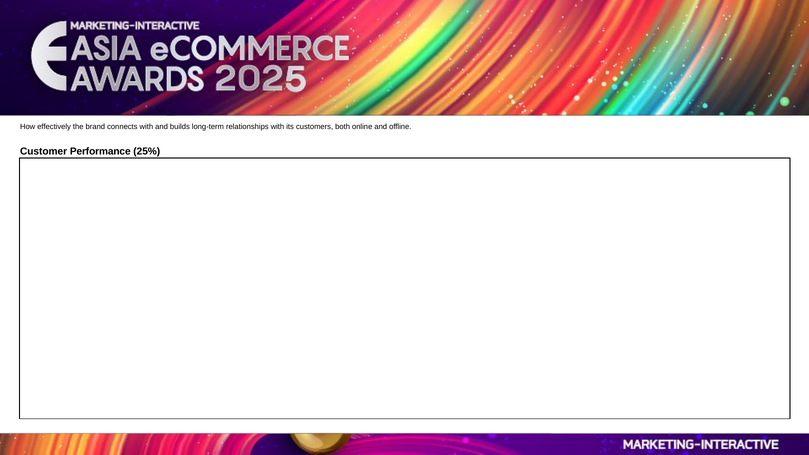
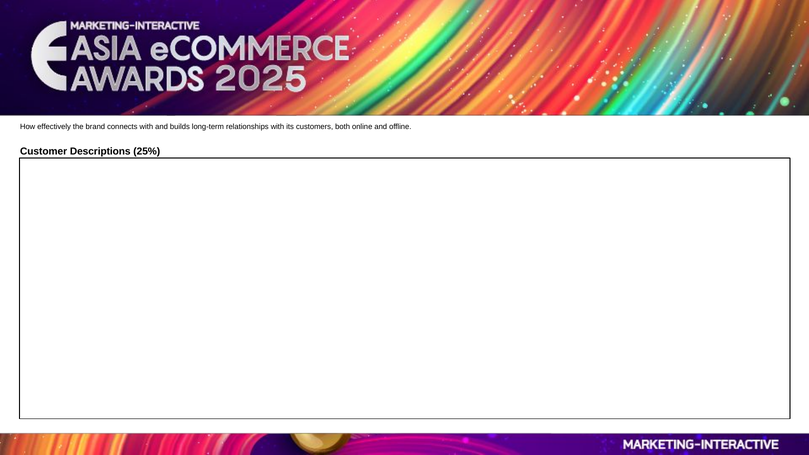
Performance: Performance -> Descriptions (100, 151)
